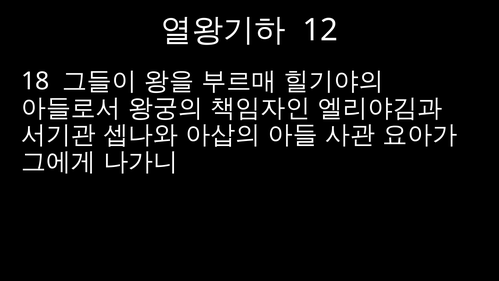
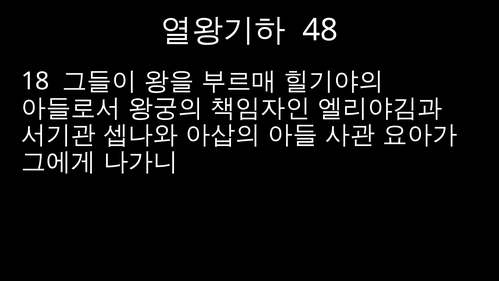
12: 12 -> 48 (320, 30)
